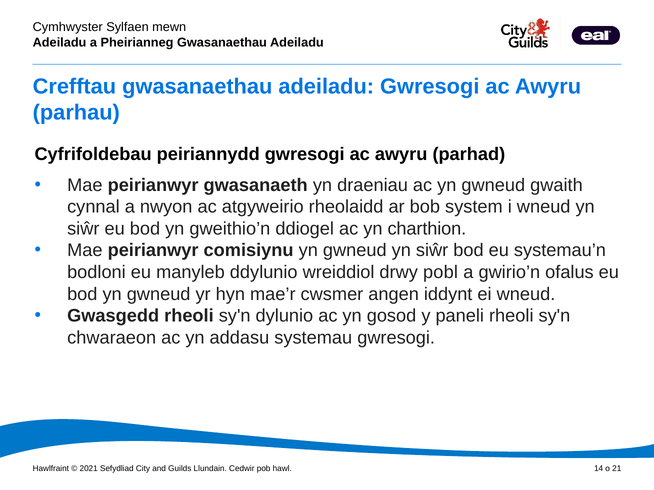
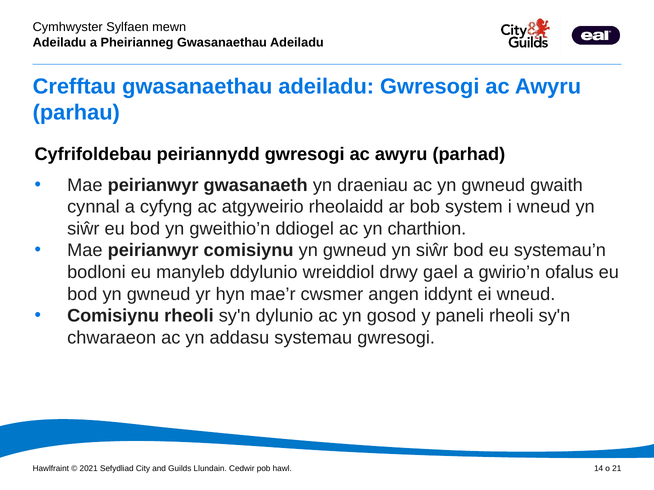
nwyon: nwyon -> cyfyng (166, 207)
pobl: pobl -> gael (441, 273)
Gwasgedd: Gwasgedd -> Comisiynu (113, 316)
